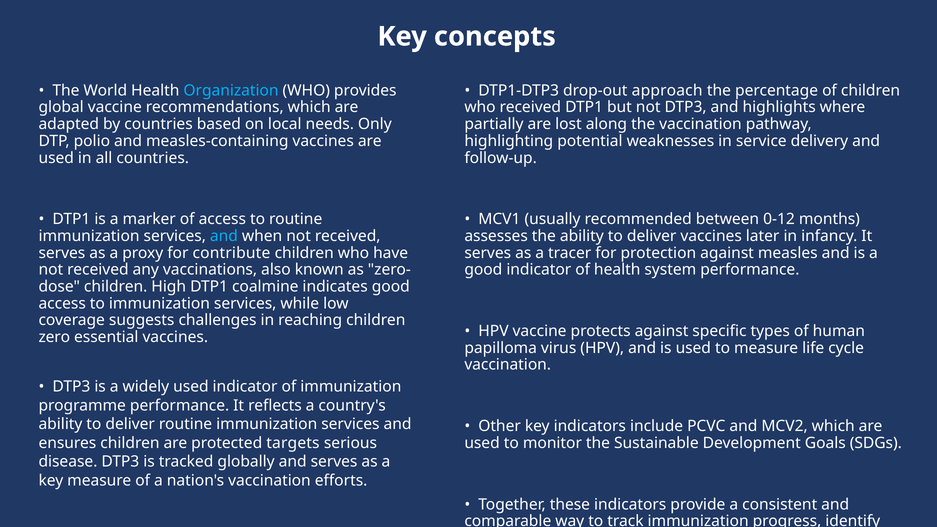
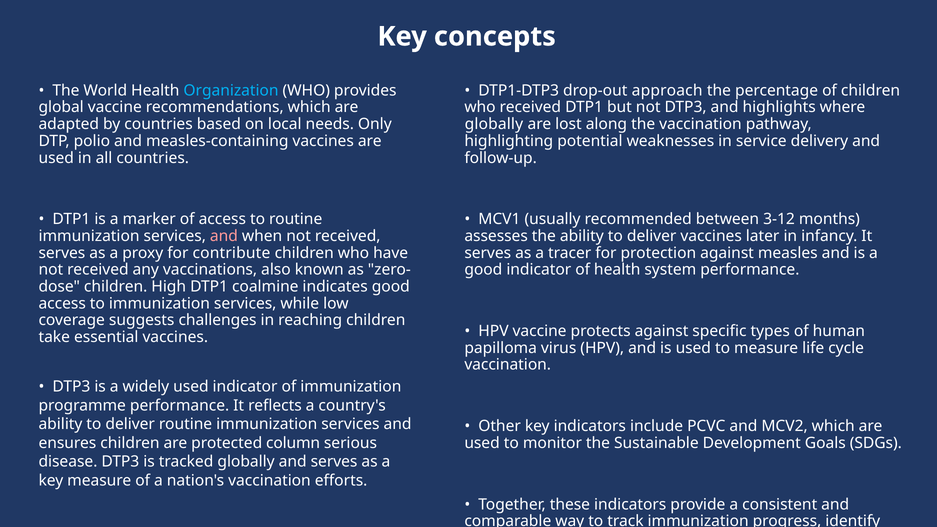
partially: partially -> globally (494, 124)
0-12: 0-12 -> 3-12 (779, 219)
and colour: light blue -> pink (224, 236)
zero: zero -> take (54, 337)
protected targets: targets -> column (293, 443)
